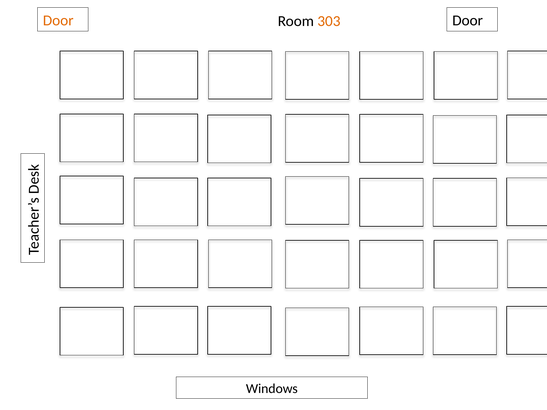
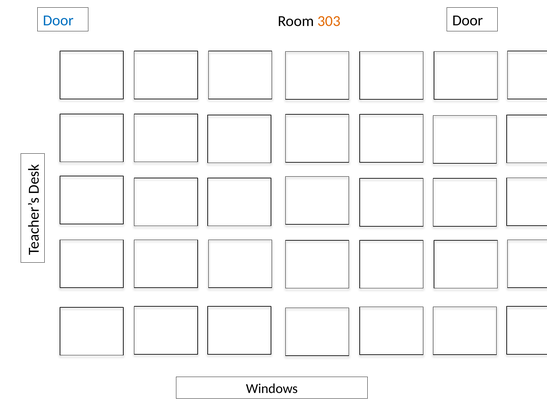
Door colour: orange -> blue (58, 20)
